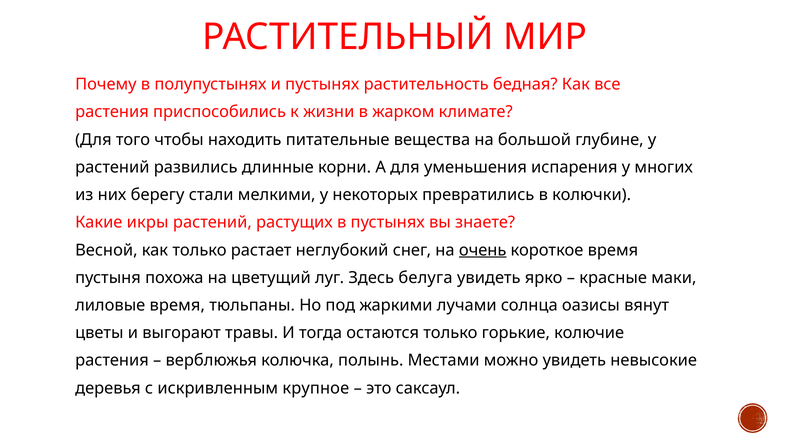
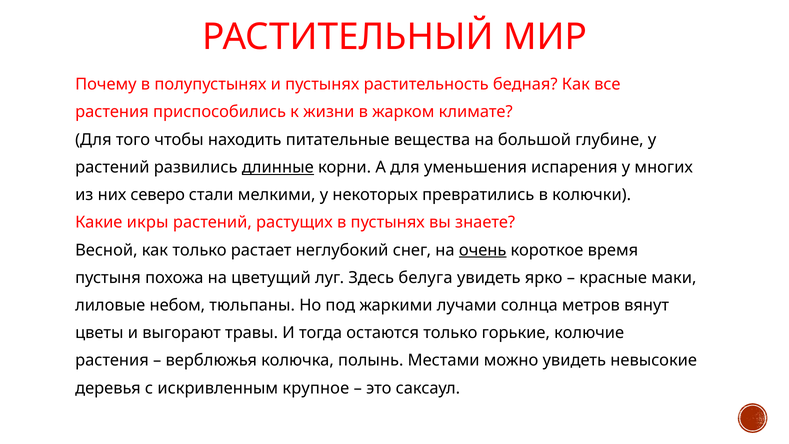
длинные underline: none -> present (278, 167)
берегу: берегу -> северо (158, 195)
лиловые время: время -> небом (177, 305)
оазисы: оазисы -> метров (591, 305)
